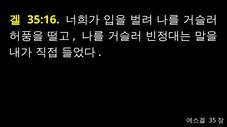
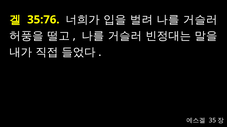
35:16: 35:16 -> 35:76 (43, 20)
